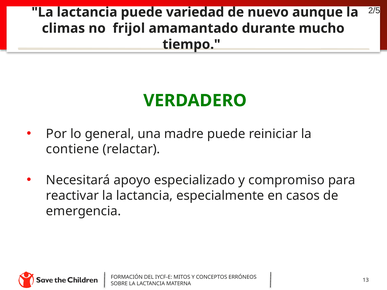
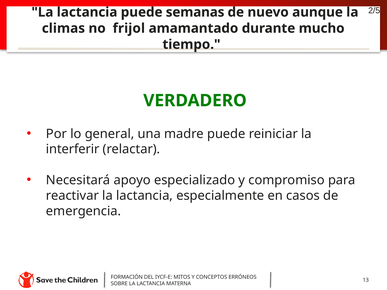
variedad: variedad -> semanas (195, 12)
contiene: contiene -> interferir (73, 149)
